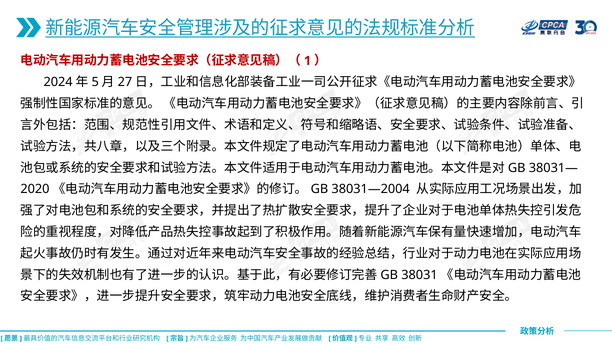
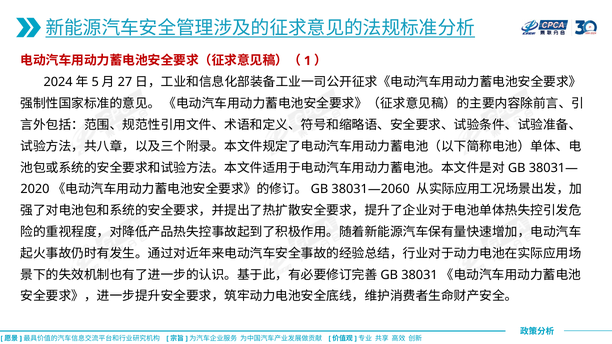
38031—2004: 38031—2004 -> 38031—2060 (371, 189)
